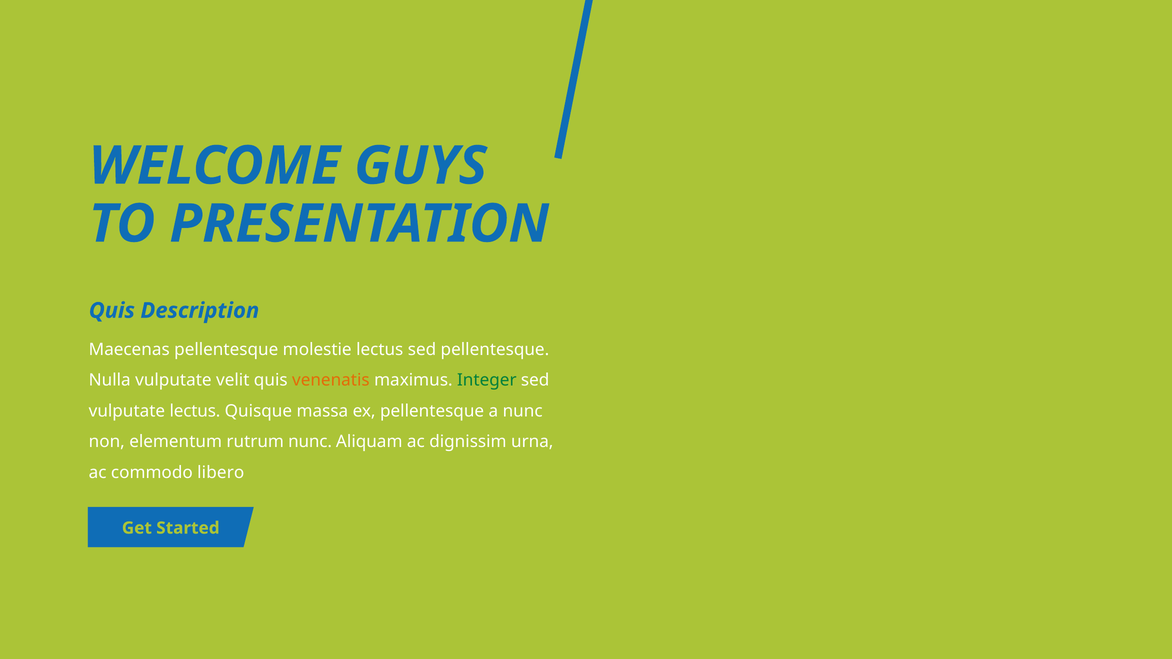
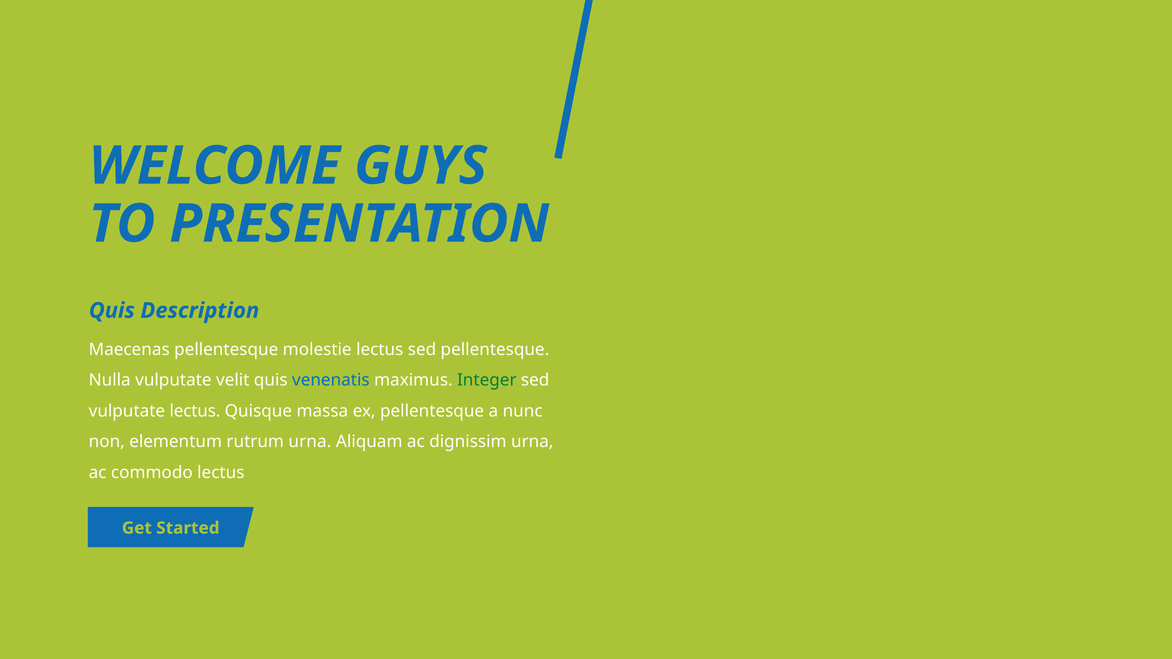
venenatis colour: orange -> blue (331, 380)
rutrum nunc: nunc -> urna (310, 442)
commodo libero: libero -> lectus (221, 473)
